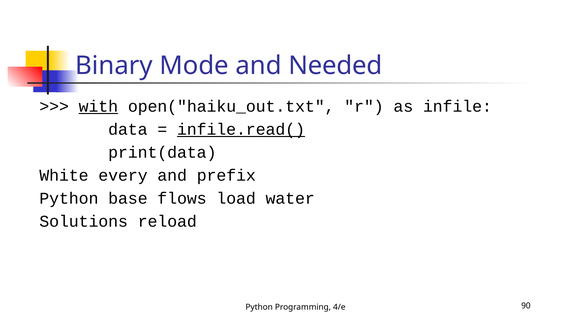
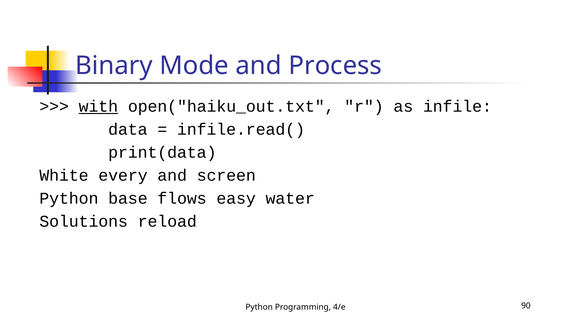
Needed: Needed -> Process (335, 65)
infile.read( underline: present -> none (241, 129)
prefix: prefix -> screen (226, 175)
load: load -> easy (236, 198)
